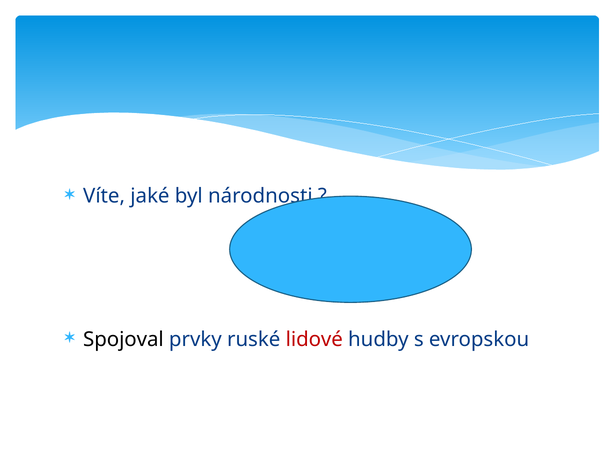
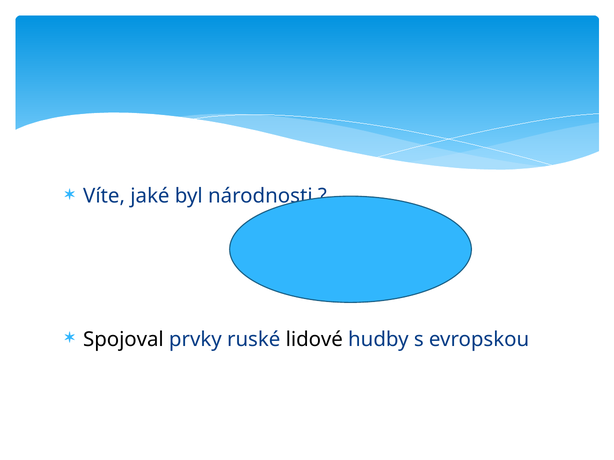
lidové colour: red -> black (314, 340)
